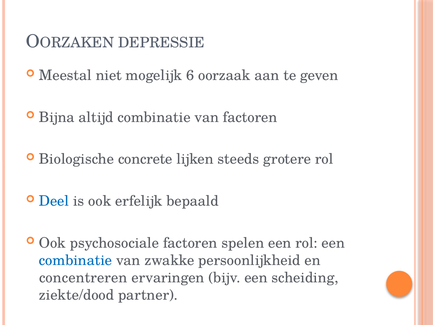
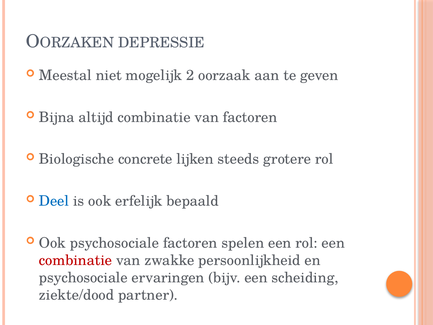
6: 6 -> 2 (190, 75)
combinatie colour: blue -> red (76, 260)
concentreren: concentreren -> psychosociale (83, 277)
